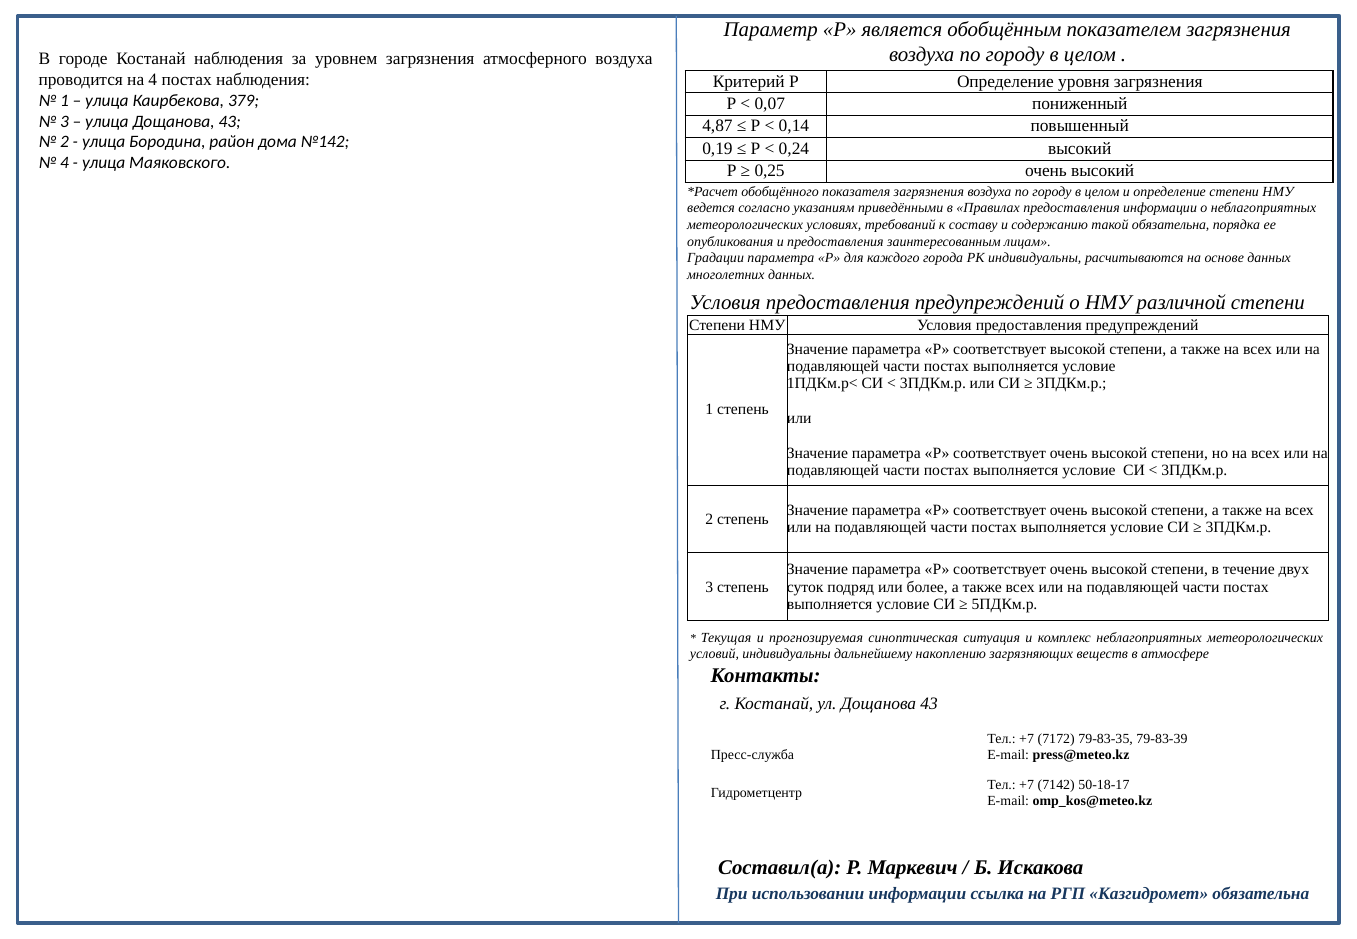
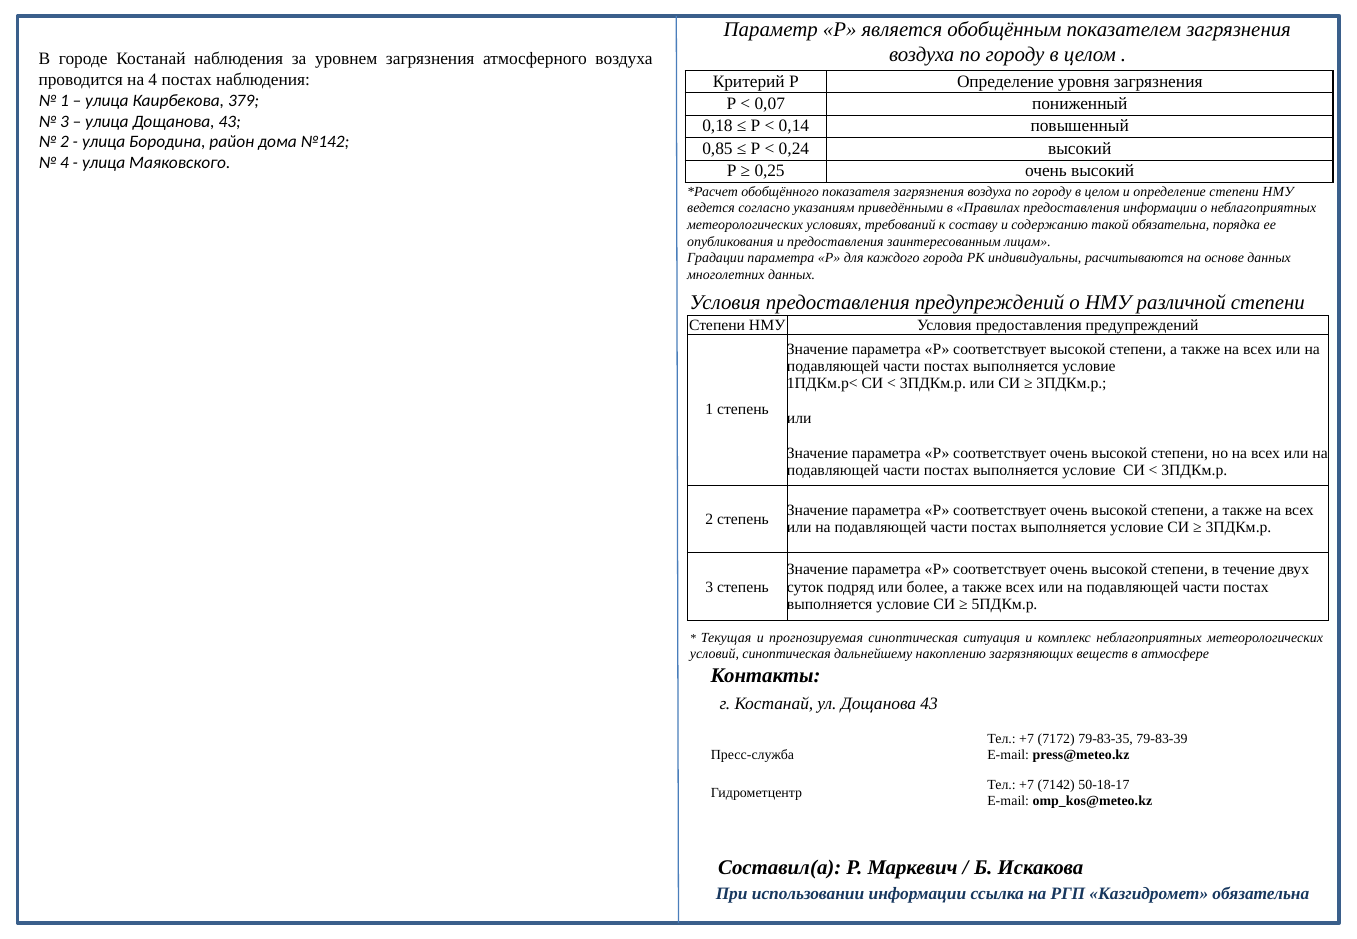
4,87: 4,87 -> 0,18 (717, 126)
0,19: 0,19 -> 0,85 (717, 149)
условий индивидуальны: индивидуальны -> синоптическая (787, 655)
